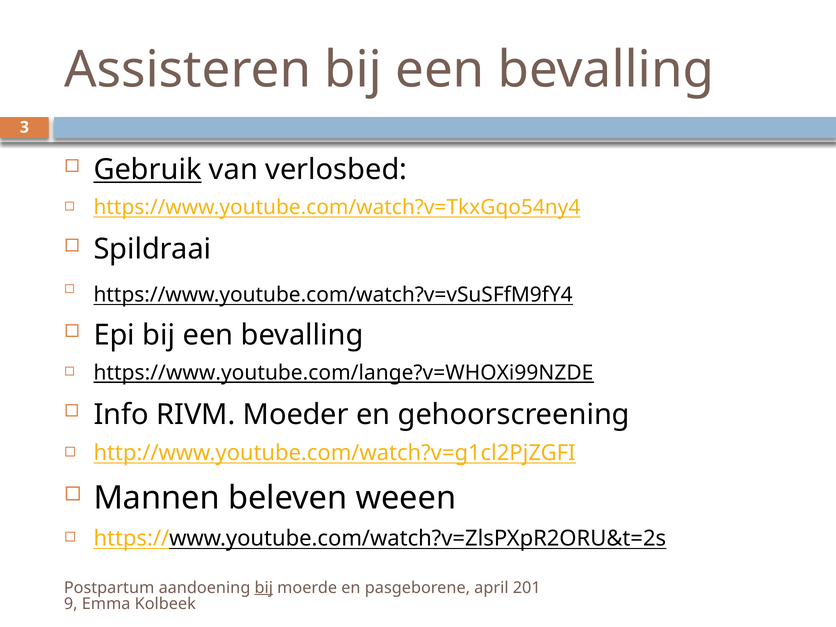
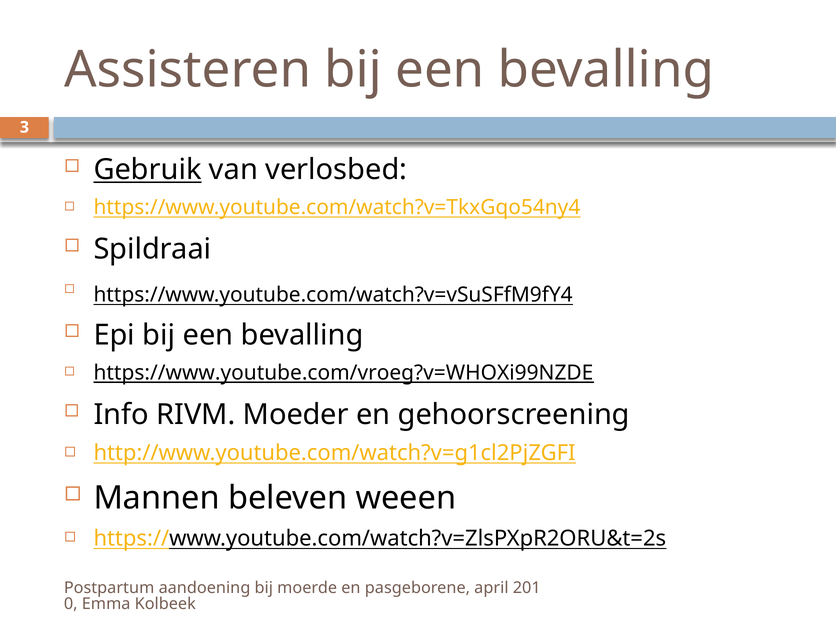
https://www.youtube.com/lange?v=WHOXi99NZDE: https://www.youtube.com/lange?v=WHOXi99NZDE -> https://www.youtube.com/vroeg?v=WHOXi99NZDE (343, 373)
bij underline: present -> none (264, 588)
9: 9 -> 0 (71, 604)
